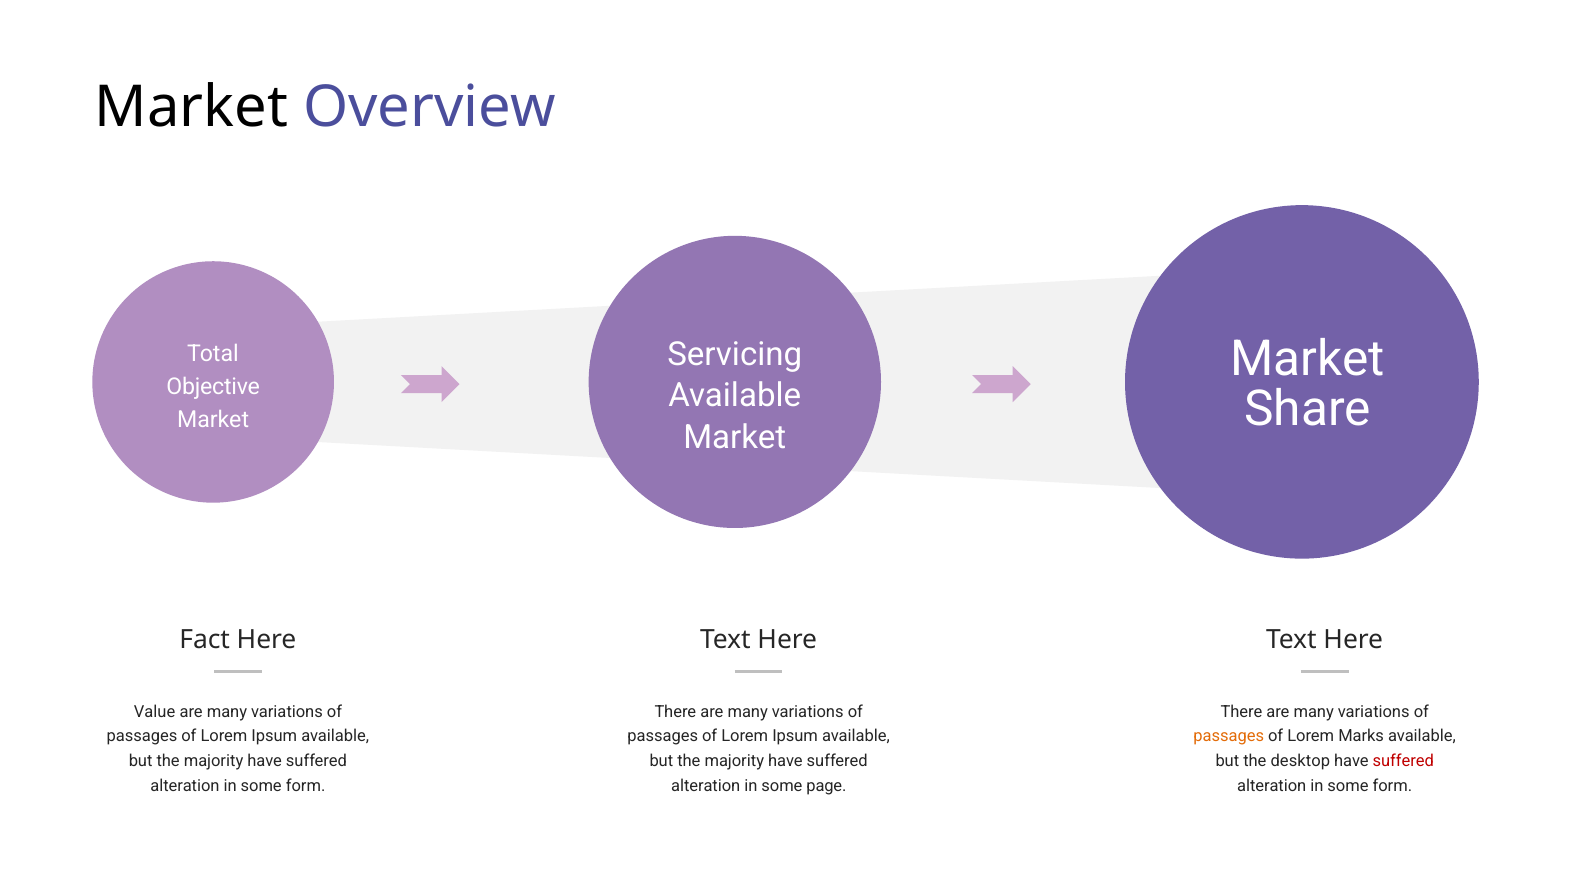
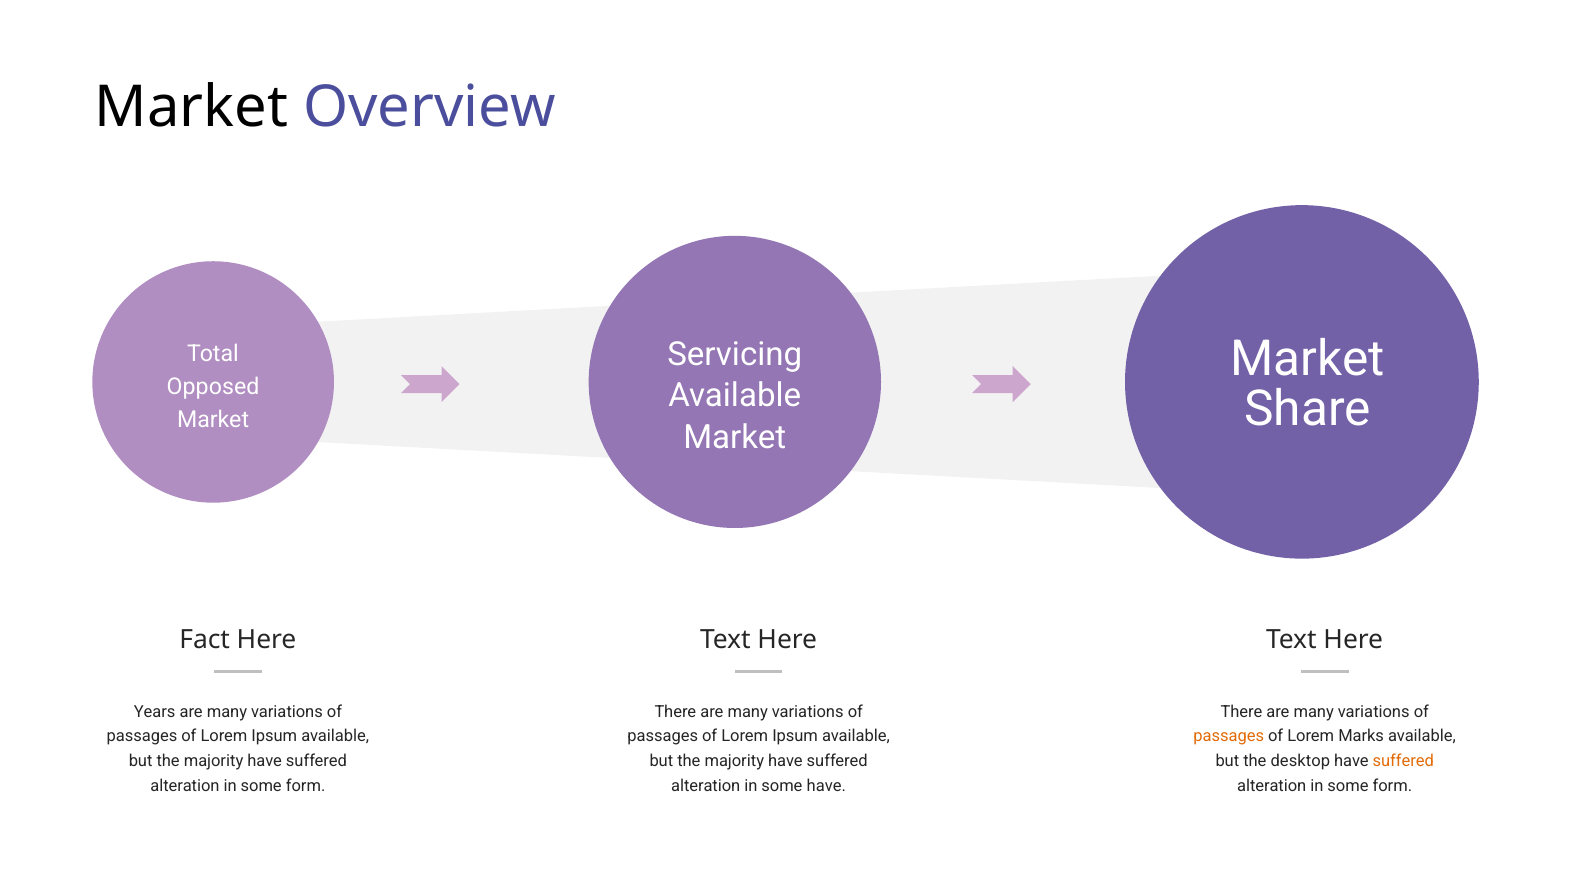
Objective: Objective -> Opposed (213, 387)
Value: Value -> Years (155, 712)
suffered colour: red -> orange (1403, 762)
some page: page -> have (826, 786)
